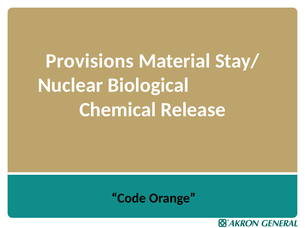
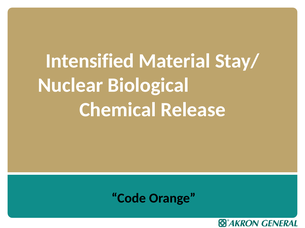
Provisions: Provisions -> Intensified (90, 61)
